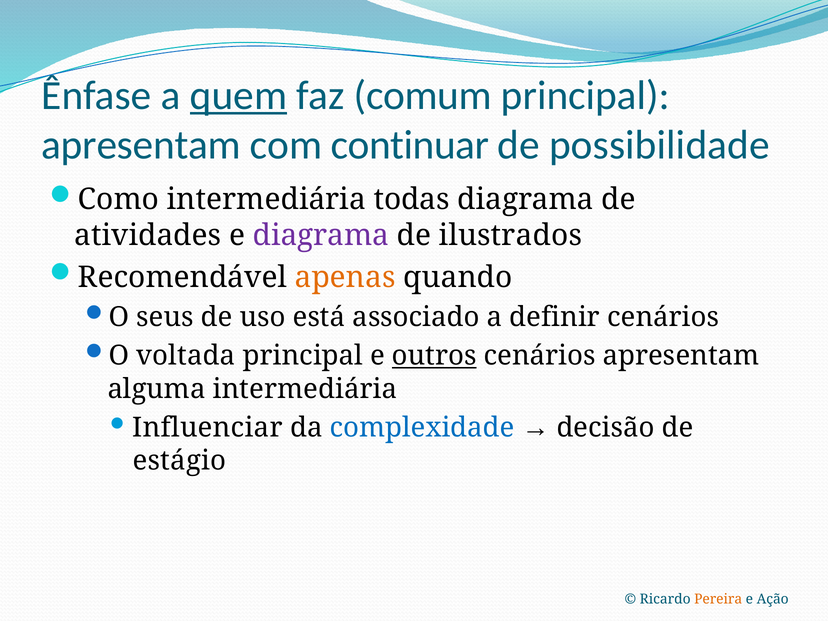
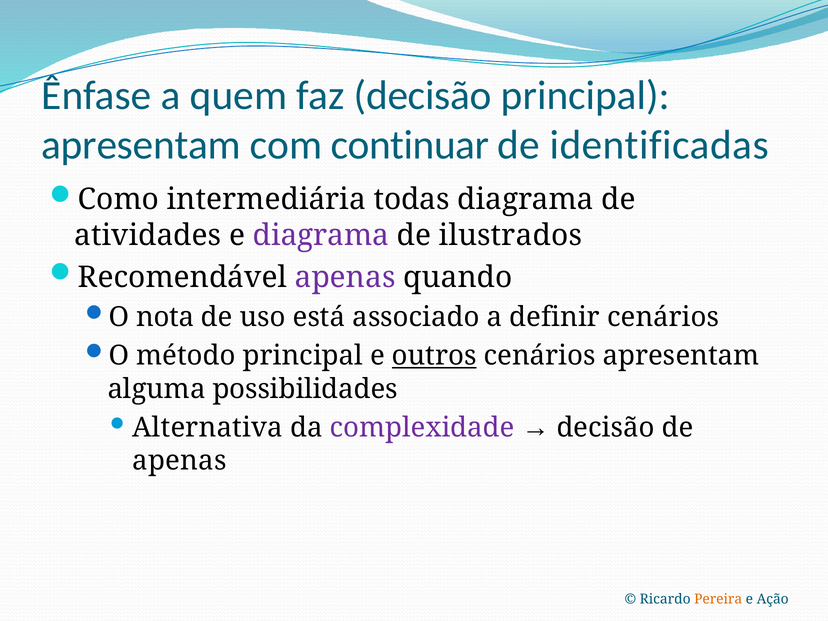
quem underline: present -> none (238, 96)
faz comum: comum -> decisão (423, 96)
possibilidade: possibilidade -> identificadas (659, 145)
apenas colour: orange -> purple (345, 277)
seus: seus -> nota (165, 317)
voltada: voltada -> método (186, 356)
alguma intermediária: intermediária -> possibilidades (305, 389)
Influenciar: Influenciar -> Alternativa (208, 428)
complexidade colour: blue -> purple (422, 428)
estágio: estágio -> apenas (179, 461)
